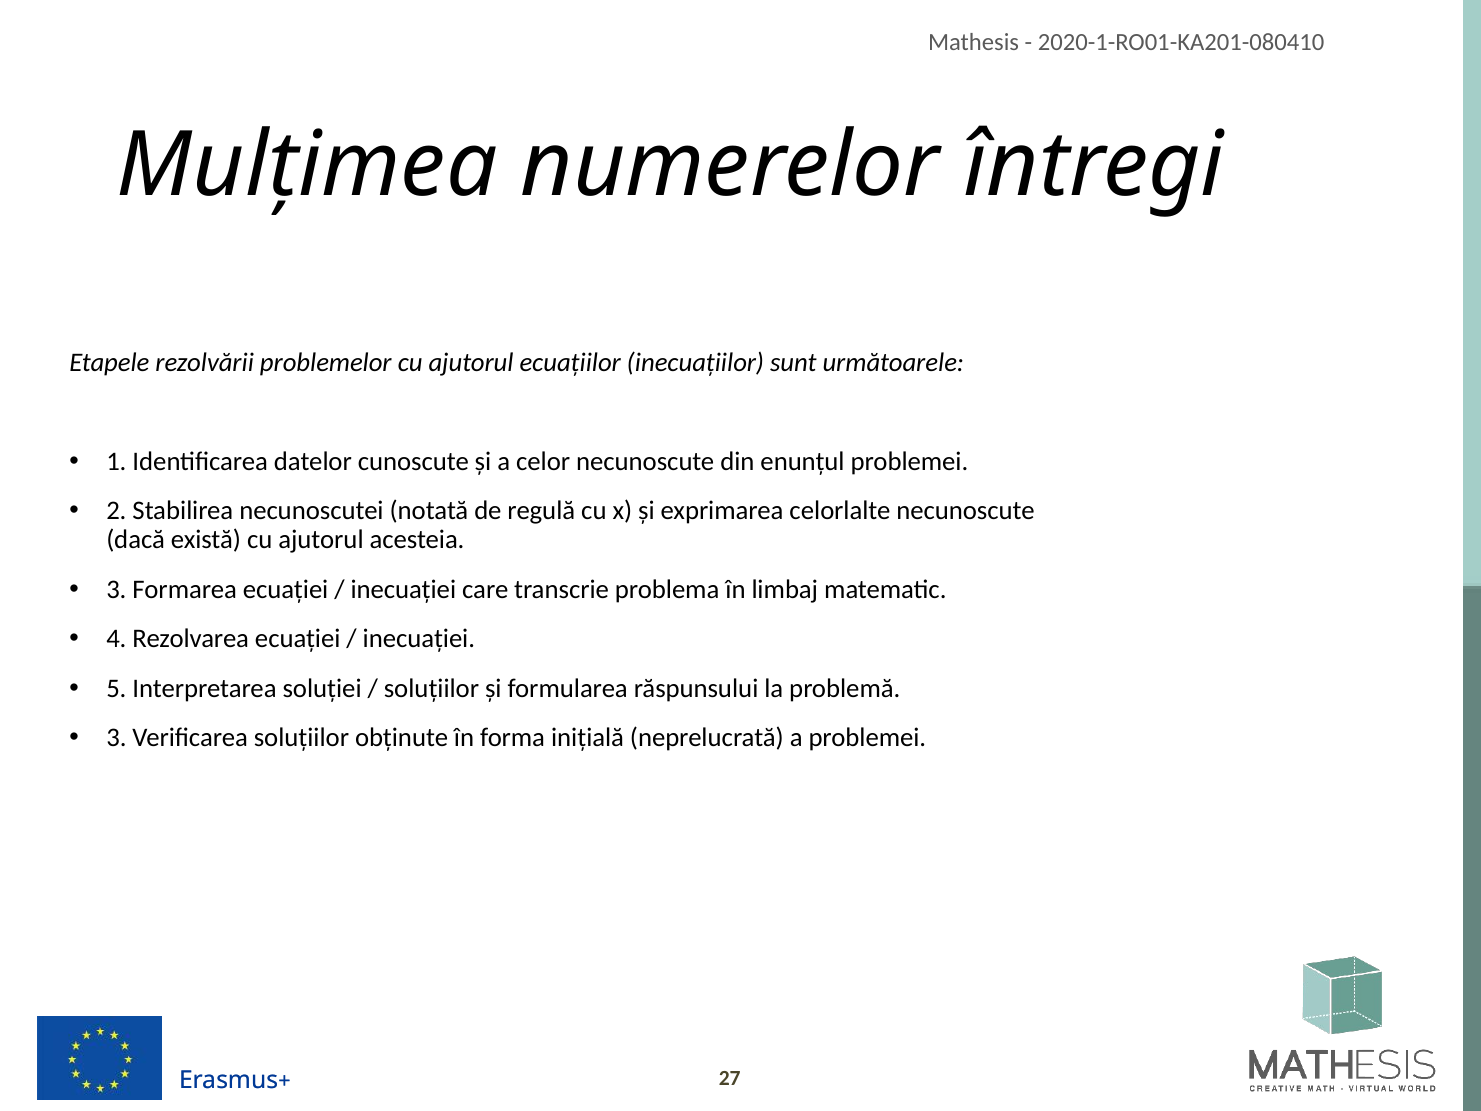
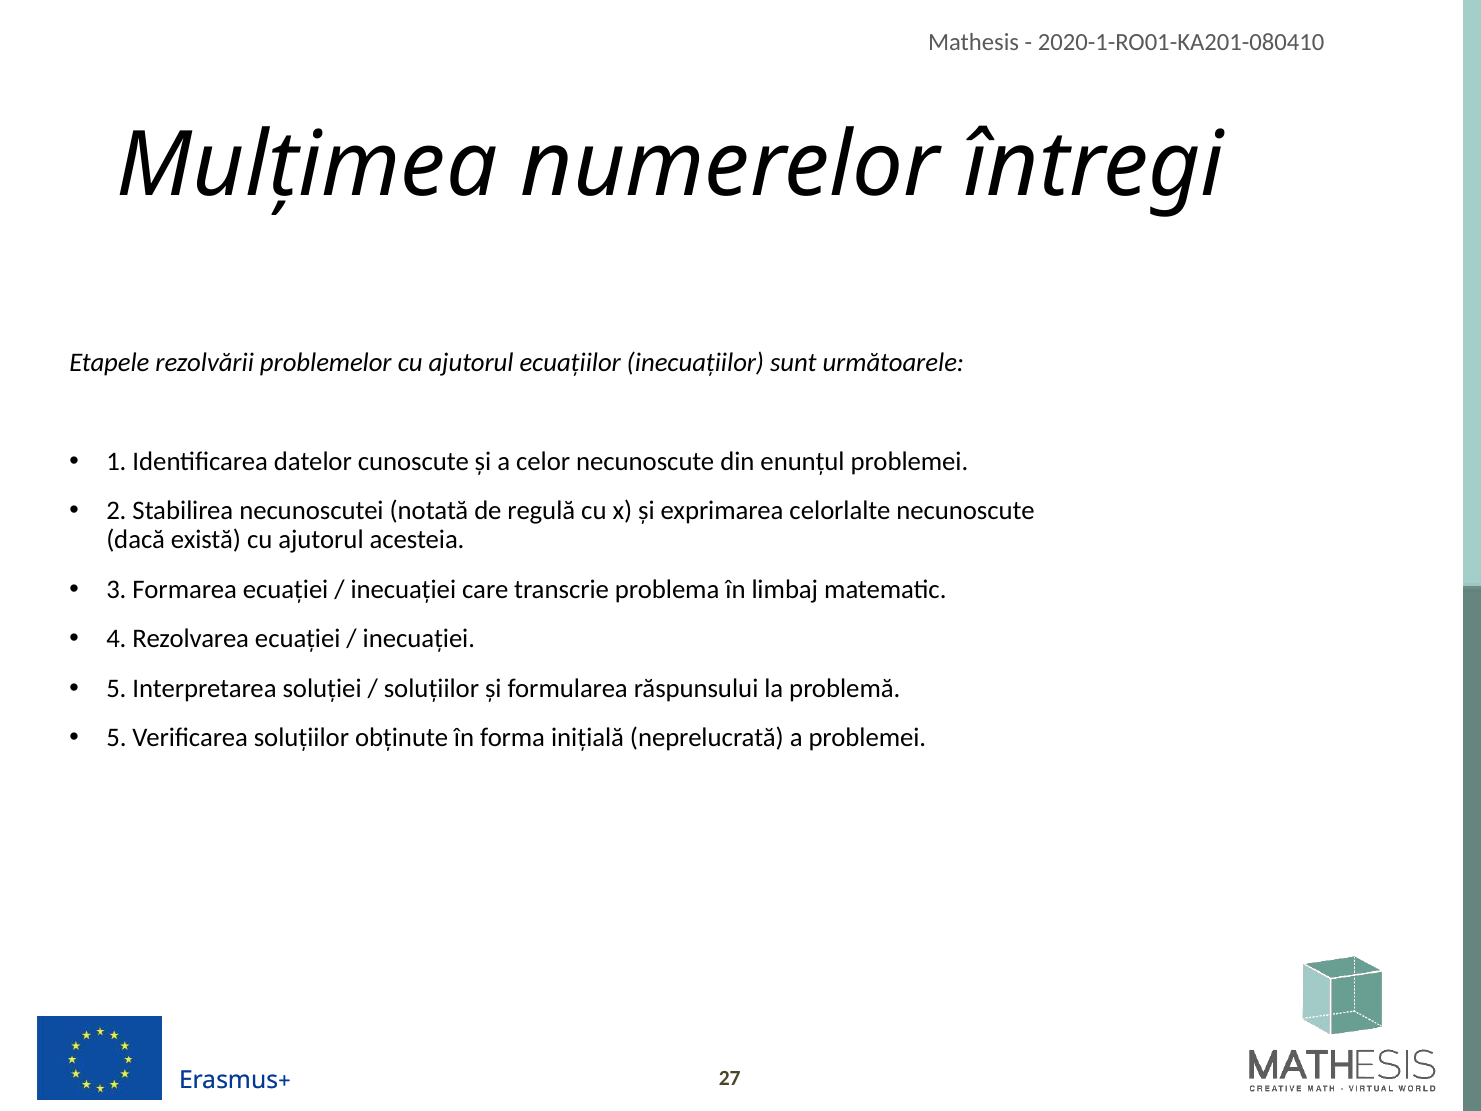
3: 3 -> 5 (116, 738)
